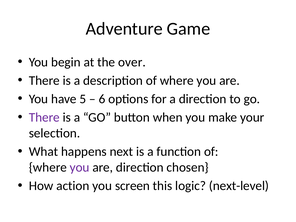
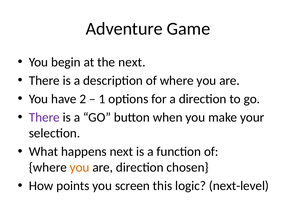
the over: over -> next (132, 62)
5: 5 -> 2 (83, 99)
6: 6 -> 1 (102, 99)
you colour: purple -> orange (80, 167)
action: action -> points (73, 186)
